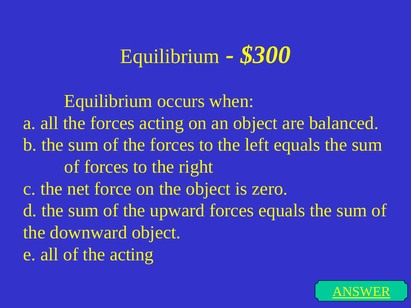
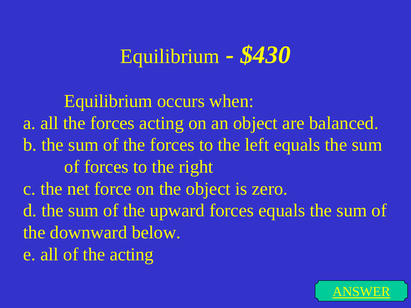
$300: $300 -> $430 (266, 55)
downward object: object -> below (156, 233)
